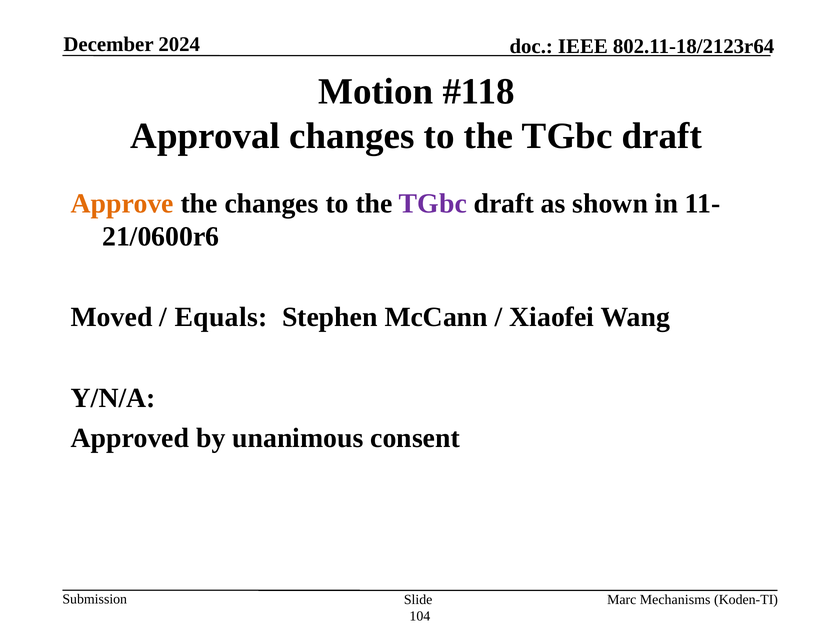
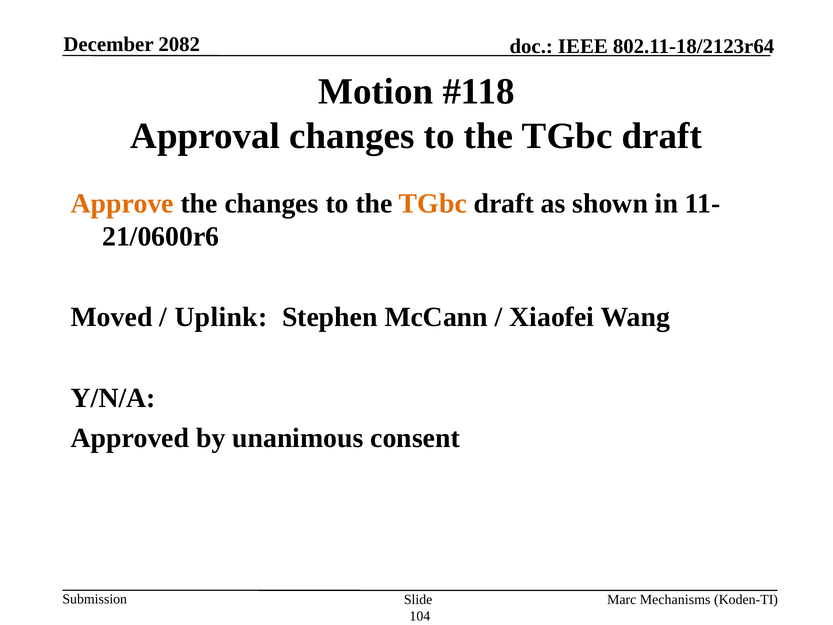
2024: 2024 -> 2082 (179, 44)
TGbc colour: purple -> orange (433, 203)
Equals: Equals -> Uplink (221, 317)
